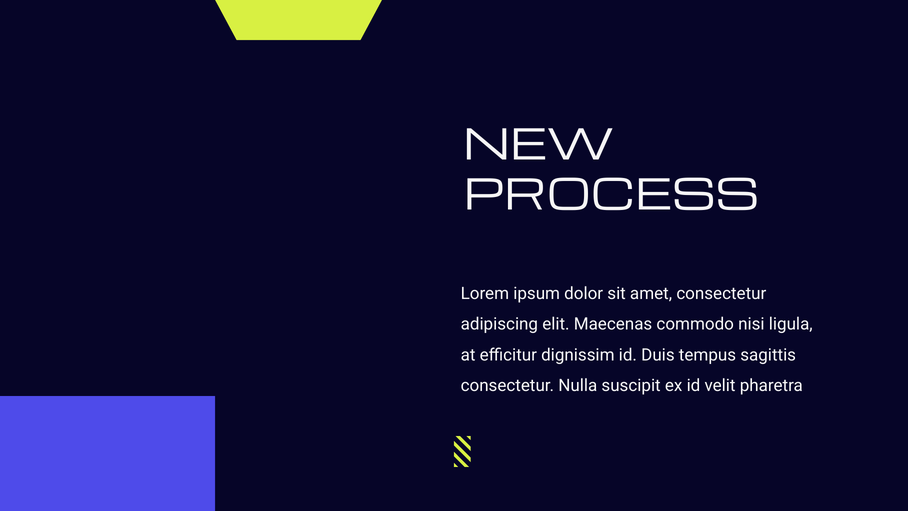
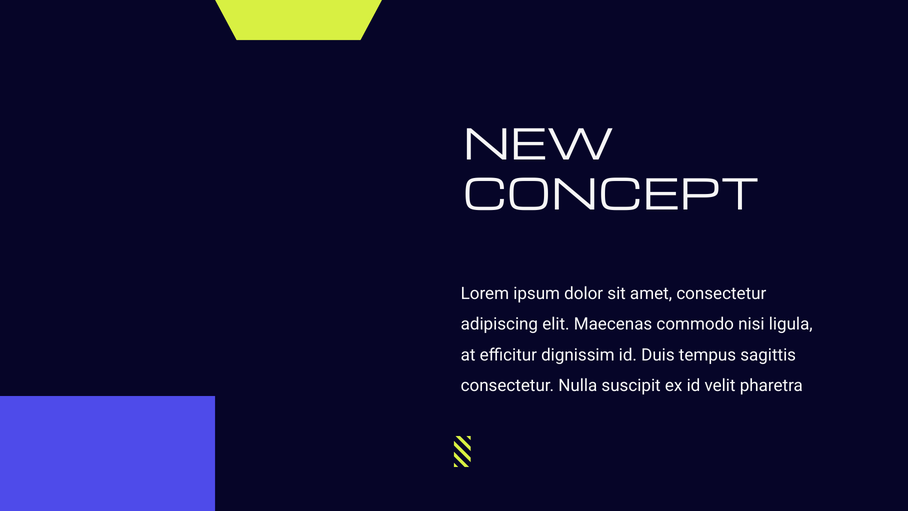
PROCESS: PROCESS -> CONCEPT (611, 196)
